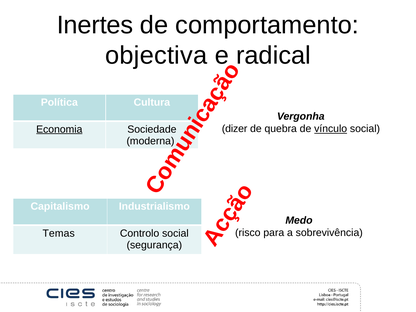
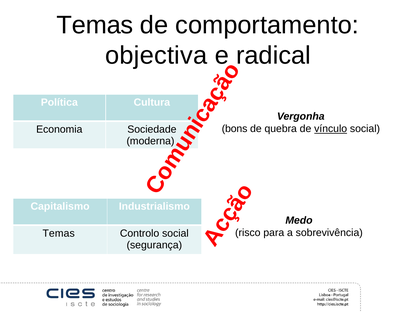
Inertes: Inertes -> Temas (95, 25)
dizer: dizer -> bons (235, 129)
Economia underline: present -> none (59, 129)
